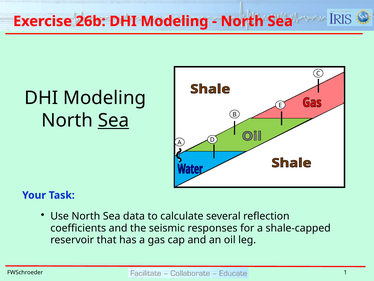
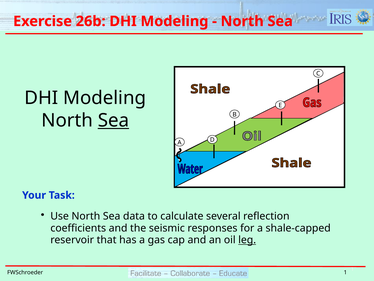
leg underline: none -> present (247, 240)
